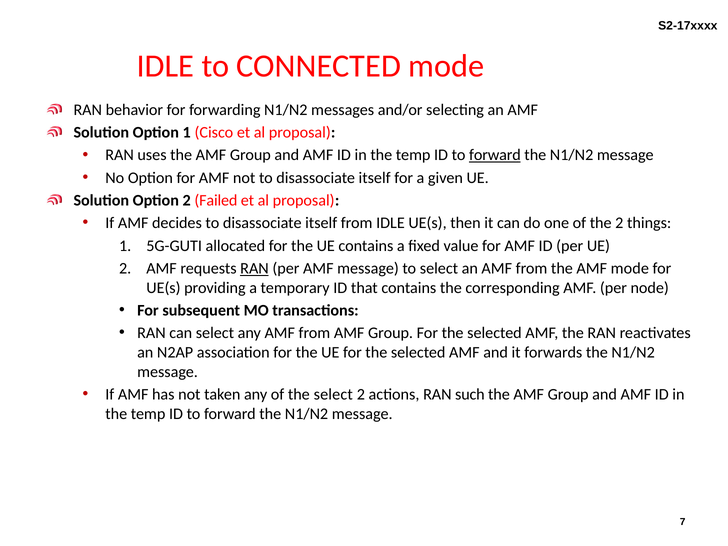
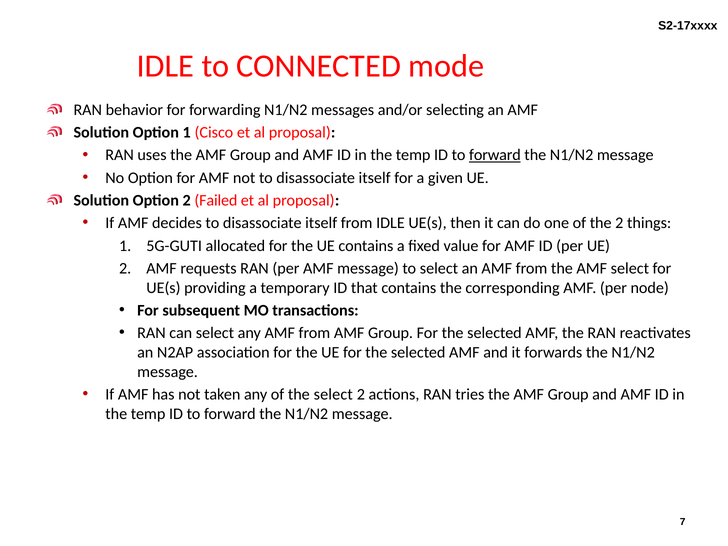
RAN underline: present -> none (255, 268)
AMF mode: mode -> select (630, 268)
such: such -> tries (470, 394)
